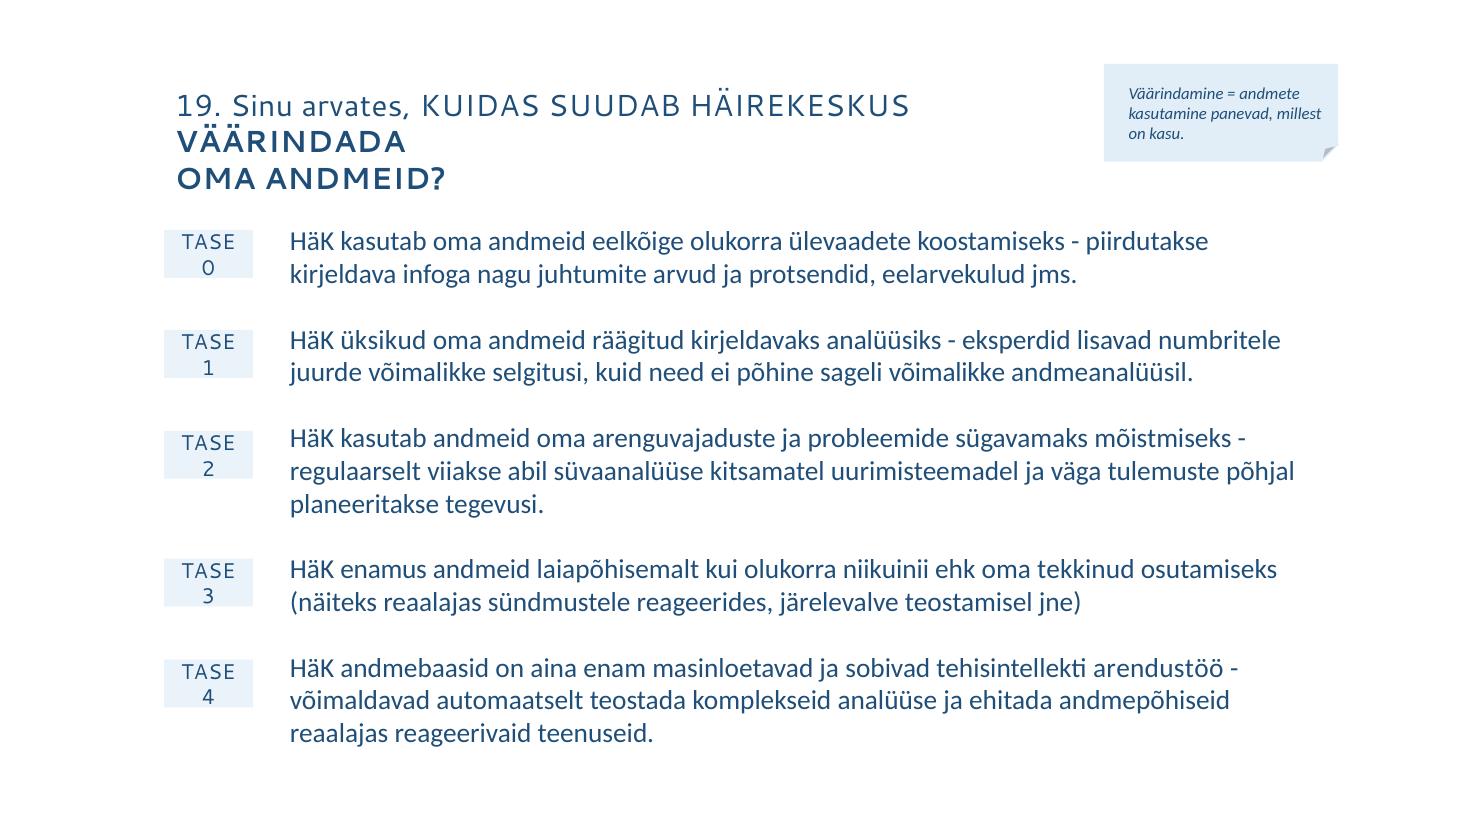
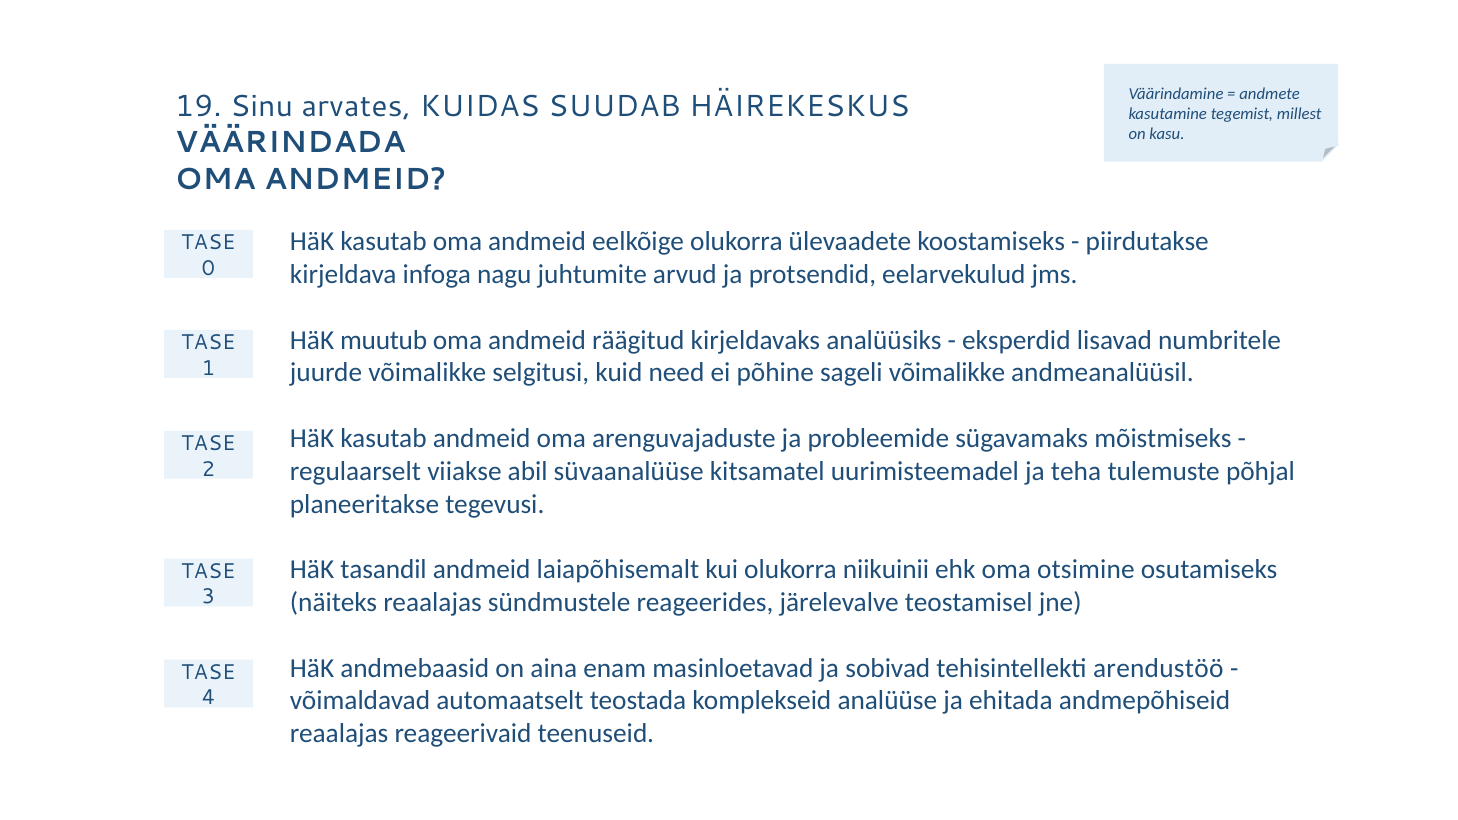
panevad: panevad -> tegemist (1242, 114)
üksikud: üksikud -> muutub (384, 340)
väga: väga -> teha (1076, 471)
enamus: enamus -> tasandil (384, 570)
tekkinud: tekkinud -> otsimine (1086, 570)
